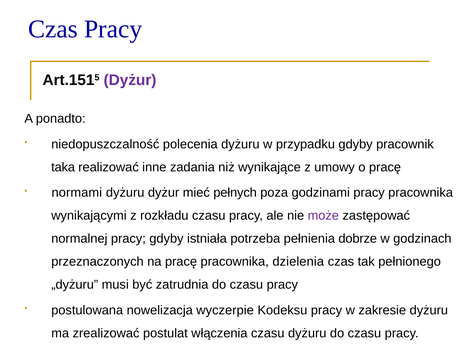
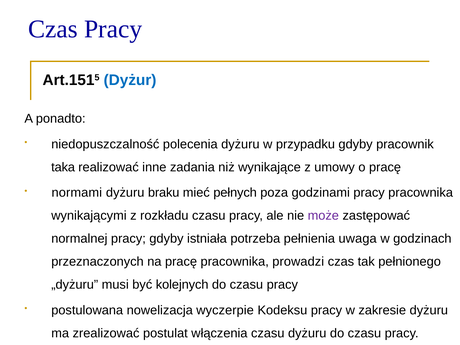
Dyżur colour: purple -> blue (130, 80)
dyżuru dyżur: dyżur -> braku (164, 193)
dobrze: dobrze -> uwaga (358, 239)
dzielenia: dzielenia -> prowadzi (298, 262)
zatrudnia: zatrudnia -> kolejnych (182, 285)
